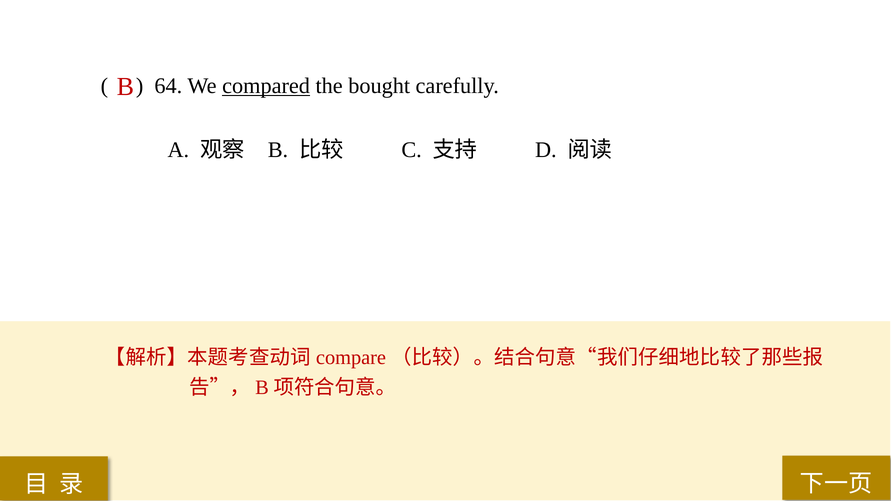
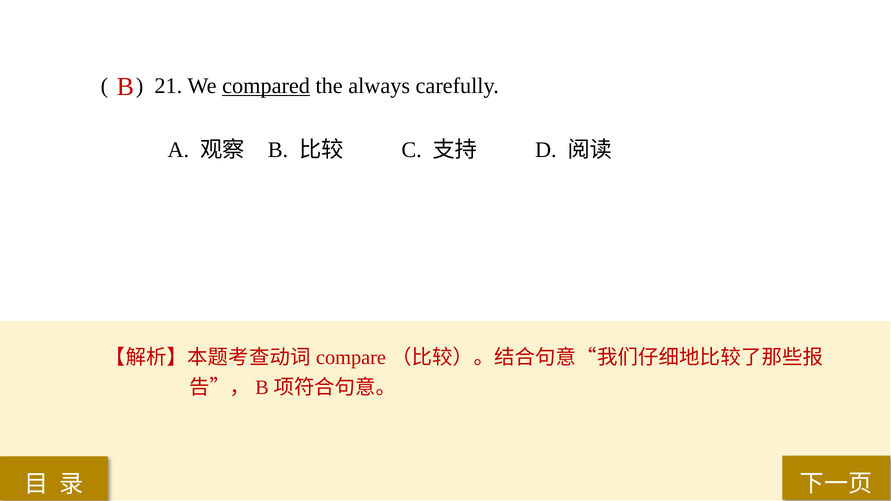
64: 64 -> 21 (168, 86)
bought: bought -> always (379, 86)
